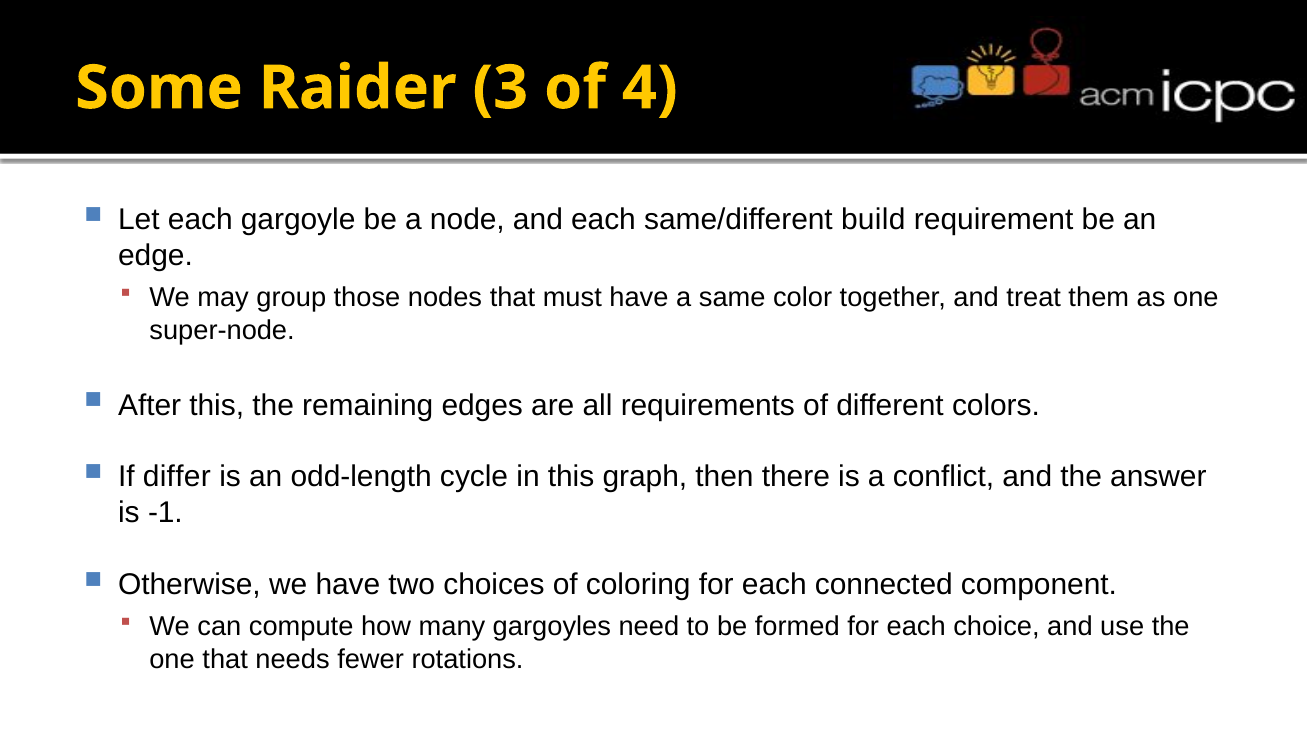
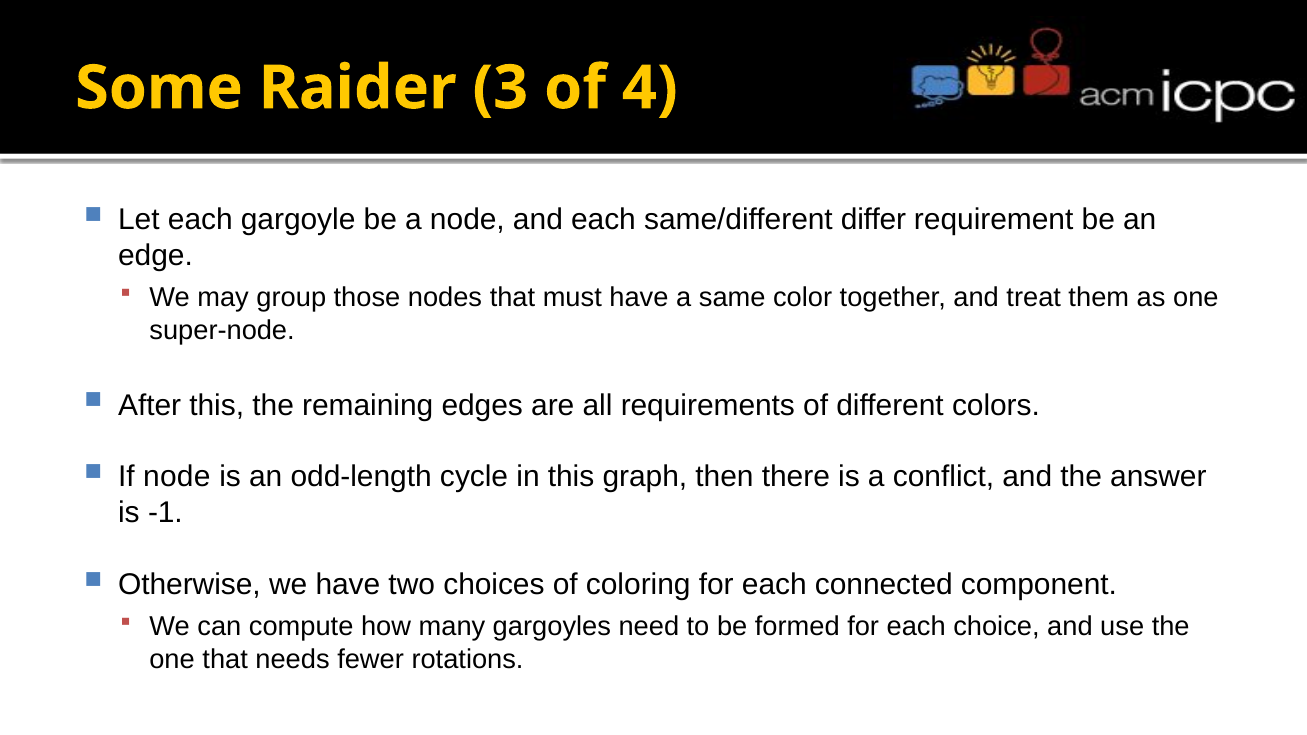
build: build -> differ (874, 220)
If differ: differ -> node (177, 477)
